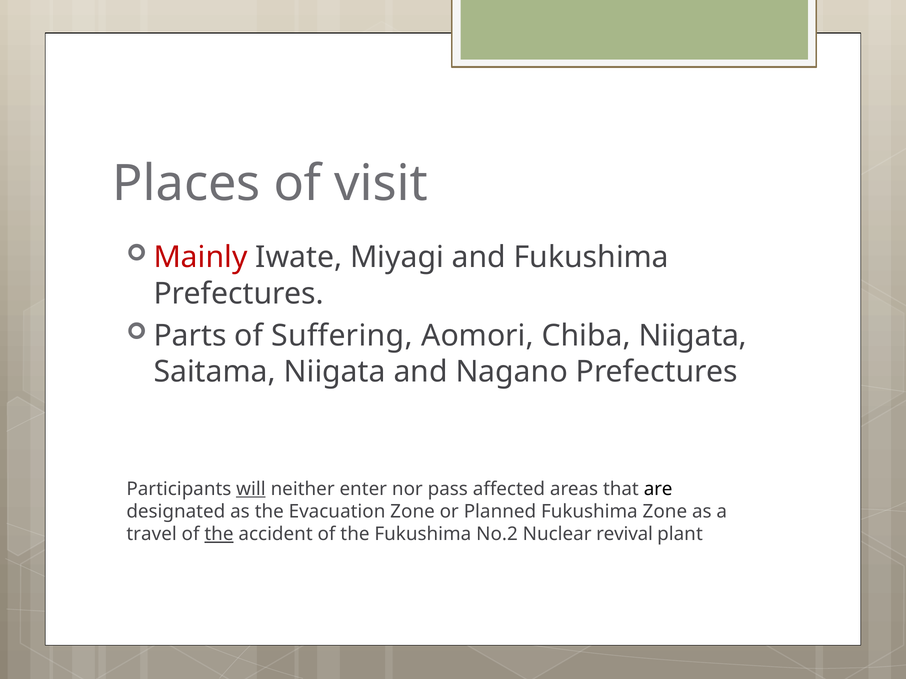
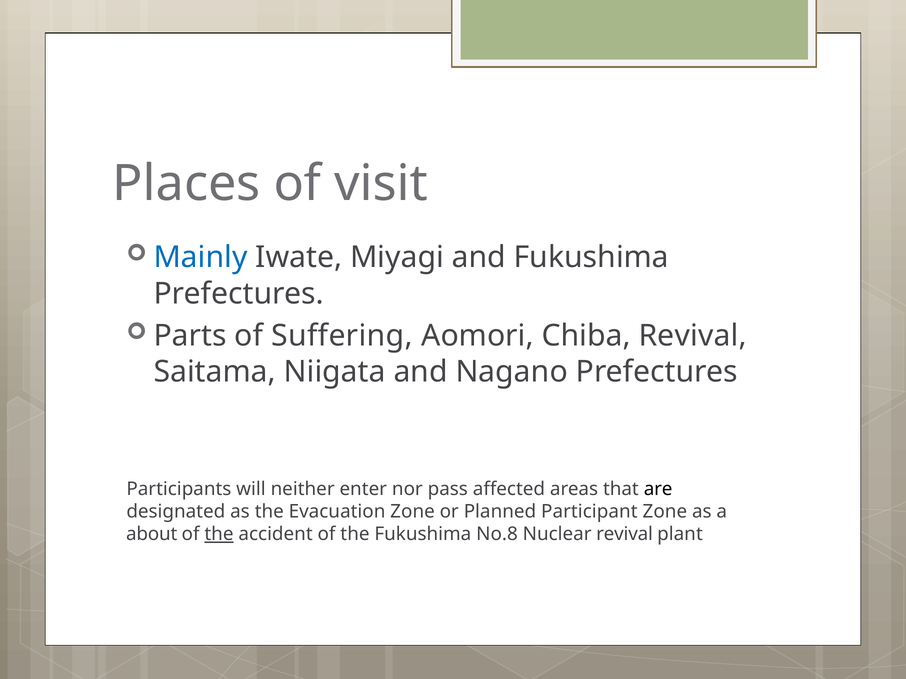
Mainly colour: red -> blue (201, 258)
Chiba Niigata: Niigata -> Revival (693, 336)
will underline: present -> none (251, 489)
Planned Fukushima: Fukushima -> Participant (589, 512)
travel: travel -> about (152, 535)
No.2: No.2 -> No.8 (497, 535)
